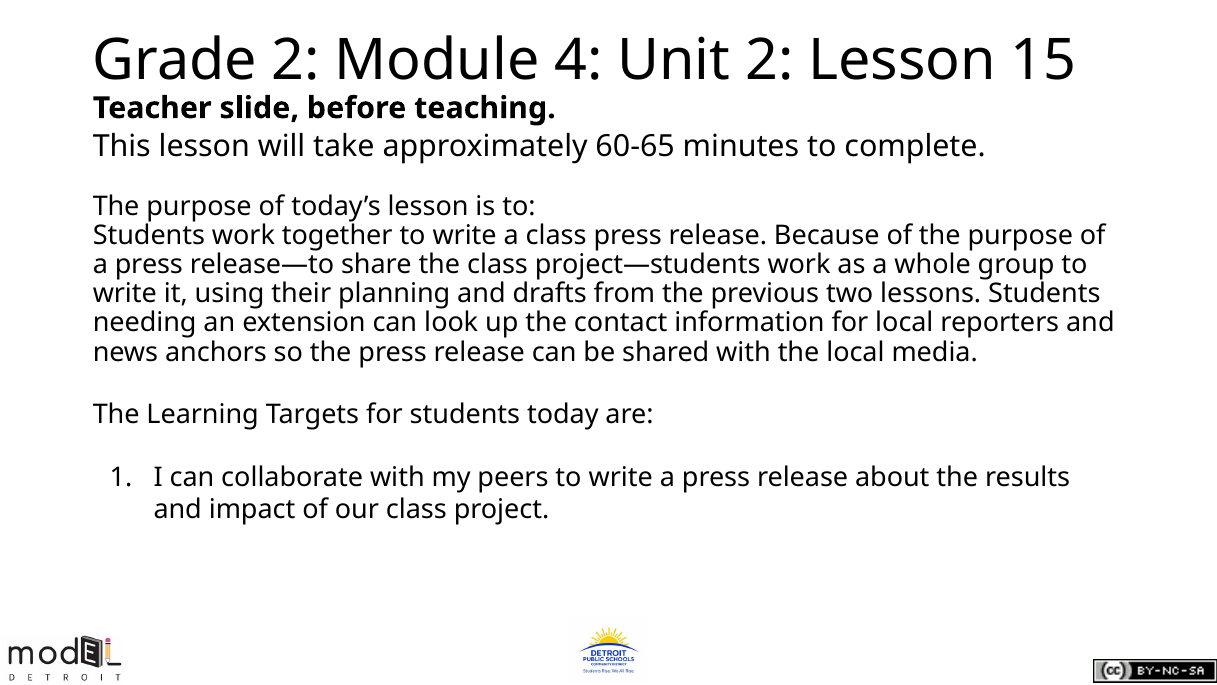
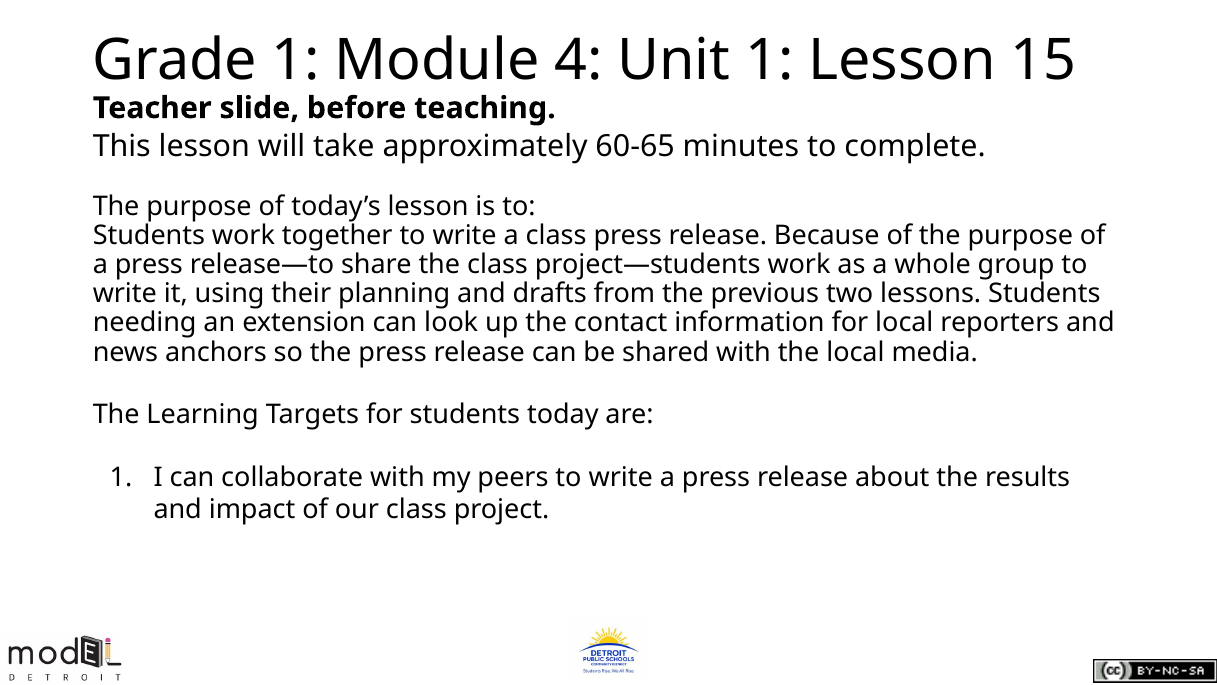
Grade 2: 2 -> 1 (296, 60)
Unit 2: 2 -> 1 (769, 60)
